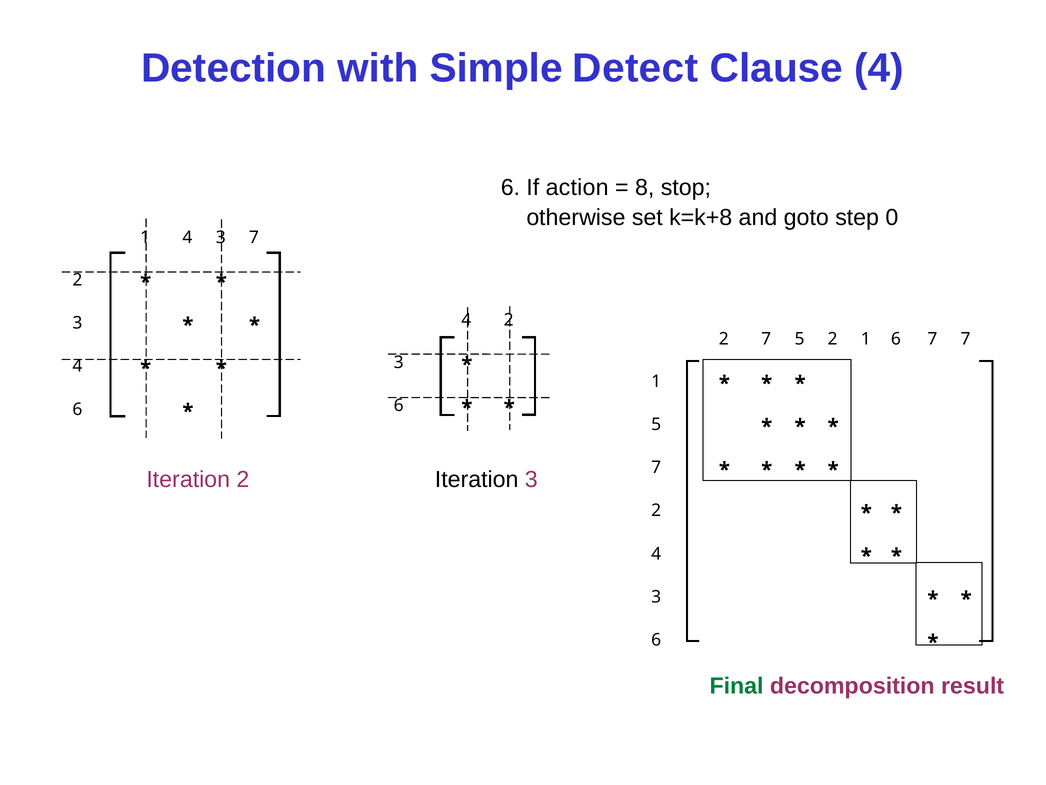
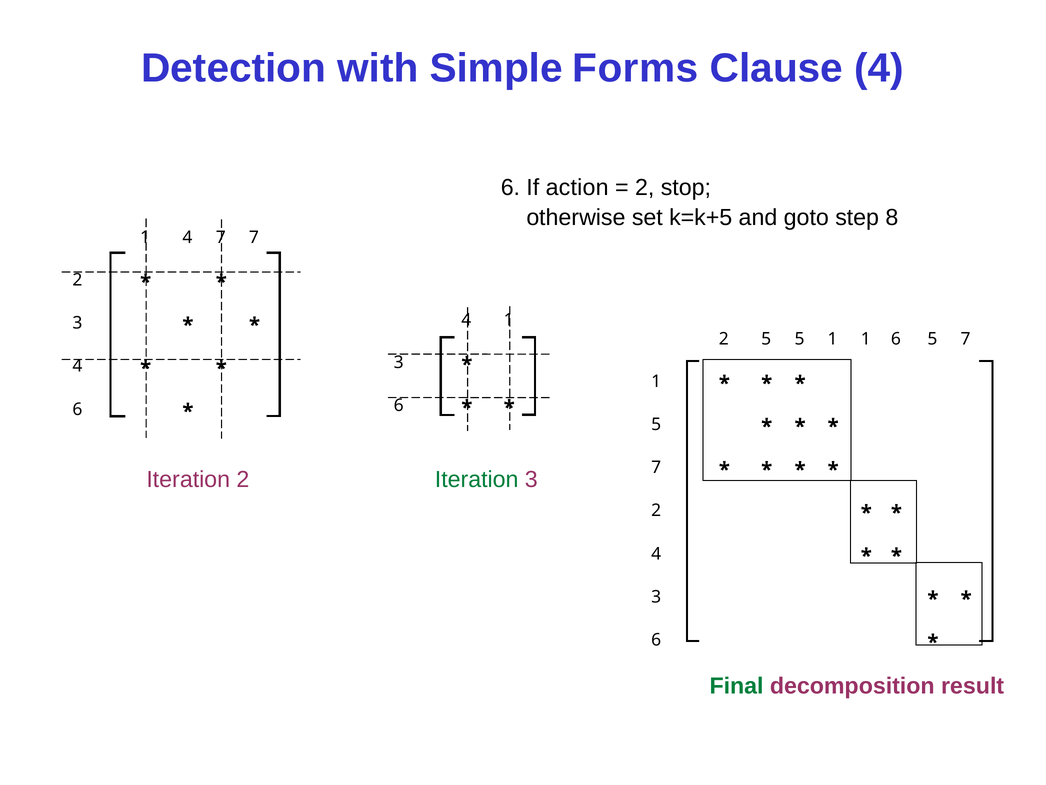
Detect: Detect -> Forms (635, 68)
8: 8 -> 2 (645, 188)
k=k+8: k=k+8 -> k=k+5 (701, 218)
0: 0 -> 8 (892, 218)
4 3: 3 -> 7 (221, 237)
2: 2 -> 1 (509, 320)
2 7: 7 -> 5 (766, 339)
5 2: 2 -> 1 (833, 339)
6 7: 7 -> 5 (932, 339)
Iteration colour: black -> green (477, 479)
